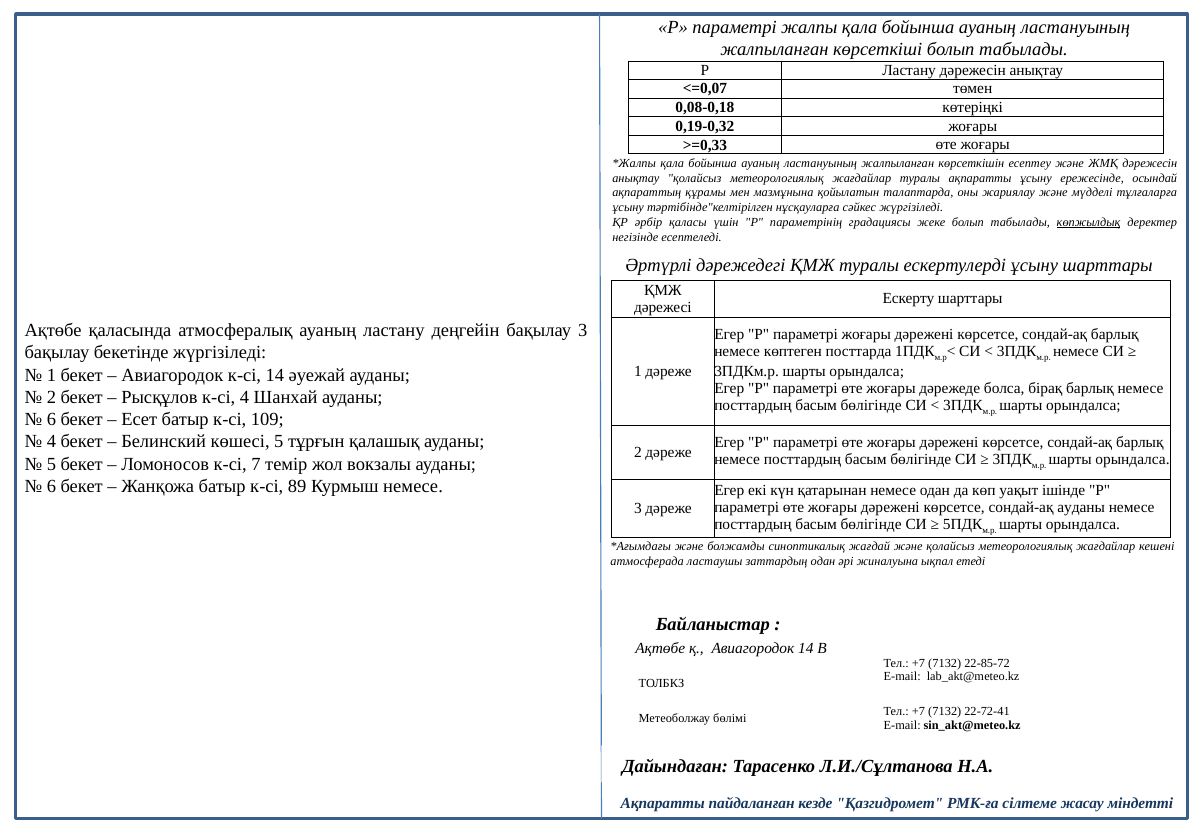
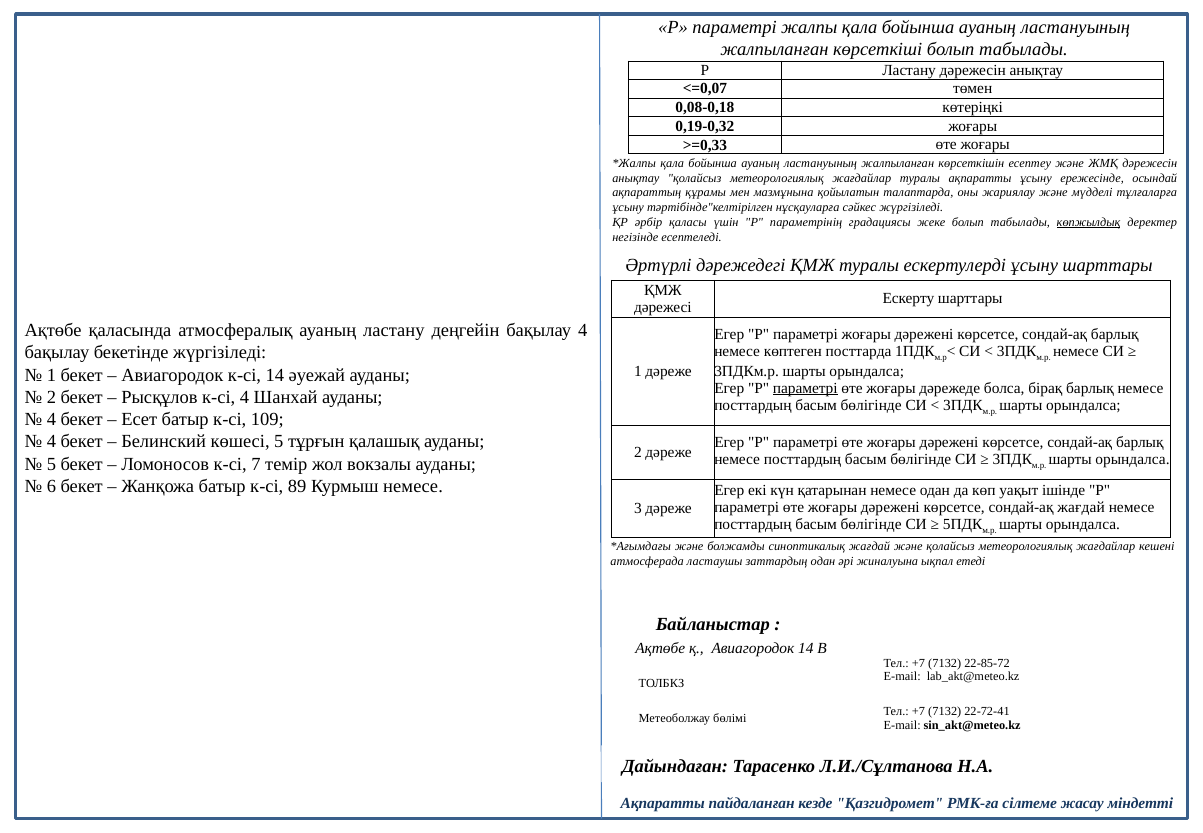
бақылау 3: 3 -> 4 (583, 331)
параметрі underline: none -> present (805, 388)
6: 6 -> 4 (51, 419)
сондай-ақ ауданы: ауданы -> жағдай (1081, 507)
